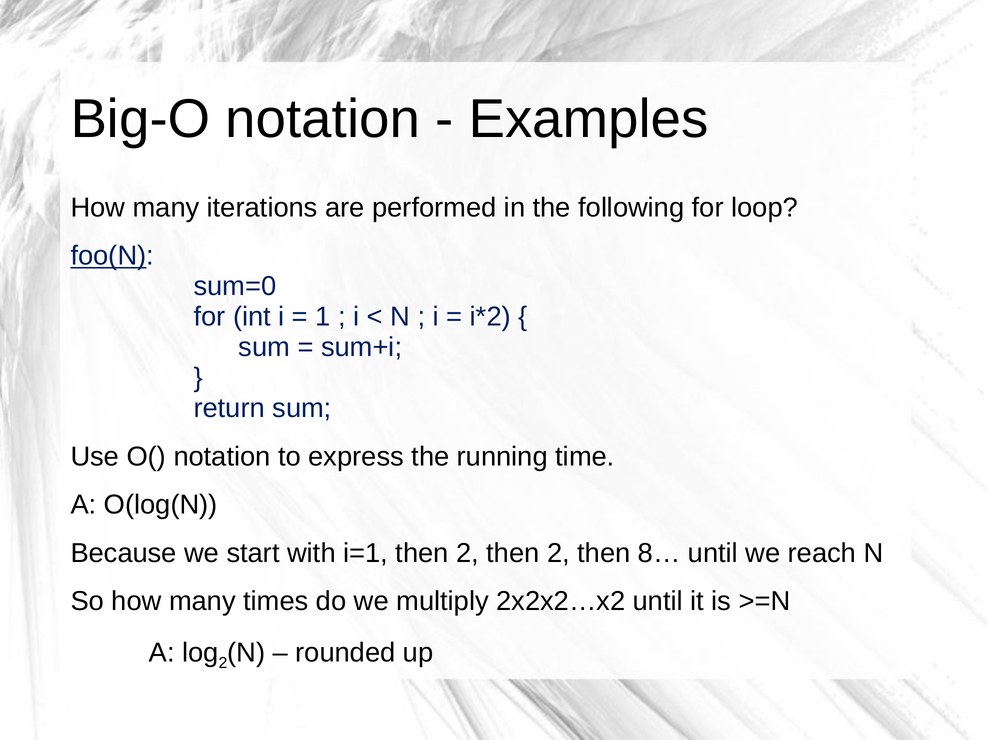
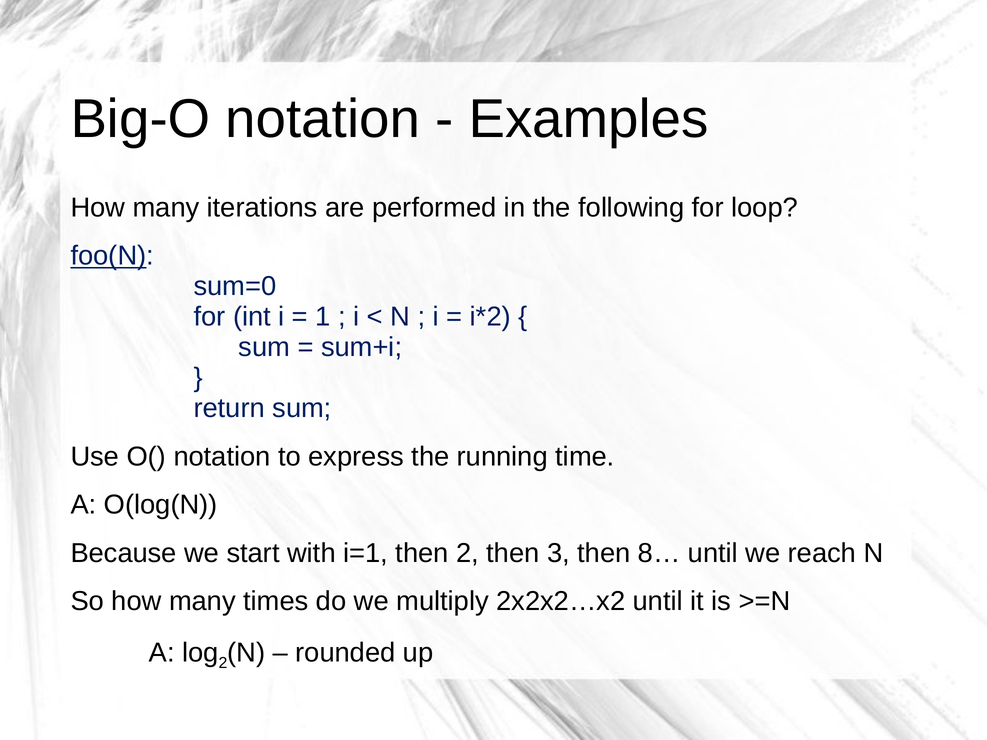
2 then 2: 2 -> 3 (558, 553)
